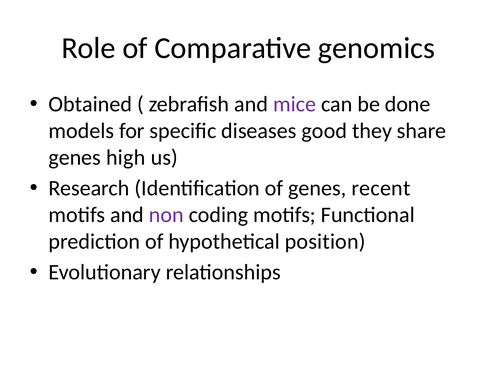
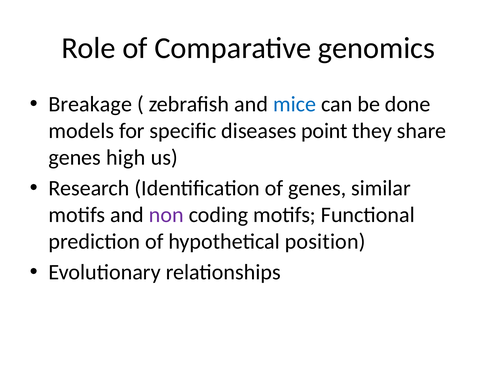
Obtained: Obtained -> Breakage (90, 104)
mice colour: purple -> blue (295, 104)
good: good -> point (324, 131)
recent: recent -> similar (381, 188)
